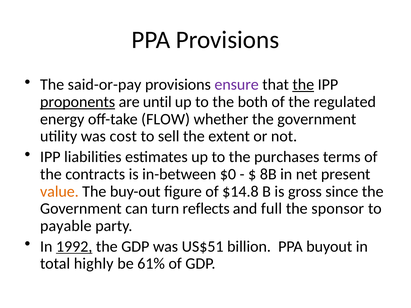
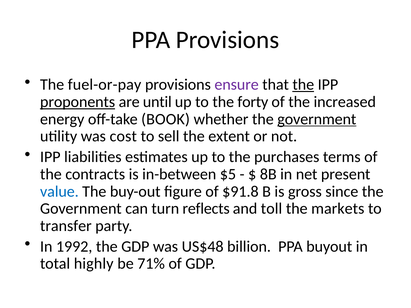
said-or-pay: said-or-pay -> fuel-or-pay (105, 85)
both: both -> forty (253, 102)
regulated: regulated -> increased (345, 102)
FLOW: FLOW -> BOOK (166, 119)
government underline: none -> present (317, 119)
$0: $0 -> $5 (228, 174)
value colour: orange -> blue (59, 192)
$14.8: $14.8 -> $91.8 (240, 192)
full: full -> toll (272, 209)
sponsor: sponsor -> markets (338, 209)
payable: payable -> transfer (66, 226)
1992 underline: present -> none (74, 247)
US$51: US$51 -> US$48 (203, 247)
61%: 61% -> 71% (151, 264)
